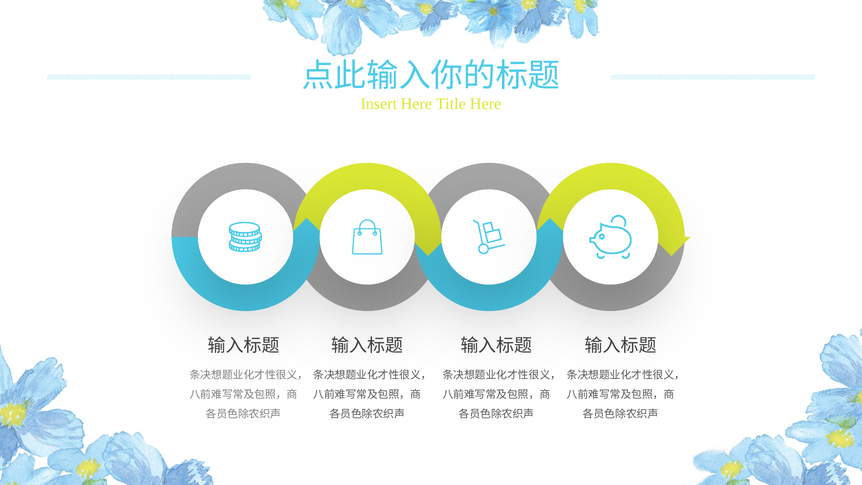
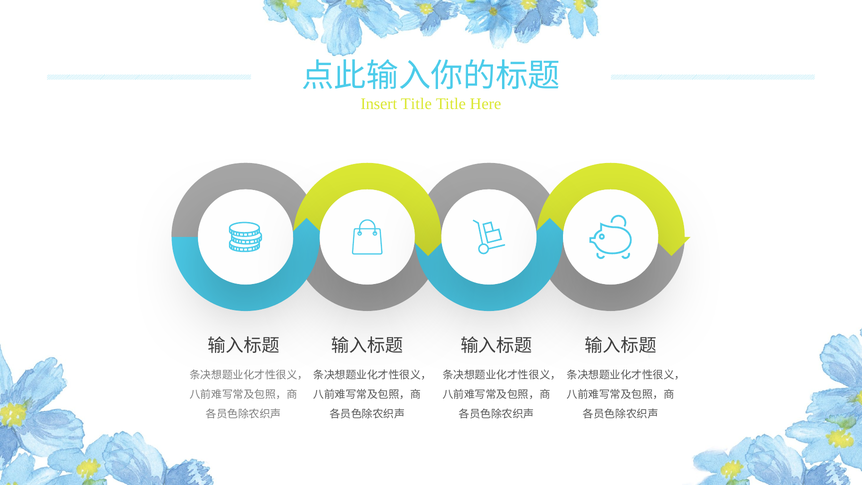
Insert Here: Here -> Title (416, 104)
